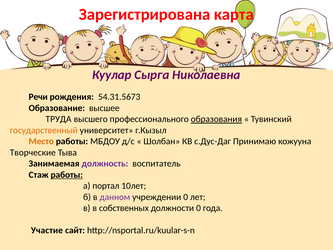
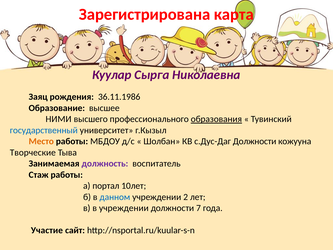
Речи: Речи -> Заяц (38, 97)
54.31.5673: 54.31.5673 -> 36.11.1986 (119, 97)
ТРУДА: ТРУДА -> НИМИ (59, 119)
государственный colour: orange -> blue (44, 130)
с.Дус-Даг Принимаю: Принимаю -> Должности (255, 141)
работы underline: present -> none (67, 175)
данном colour: purple -> blue (115, 197)
учреждении 0: 0 -> 2 (186, 197)
в собственных: собственных -> учреждении (124, 208)
должности 0: 0 -> 7 (198, 208)
